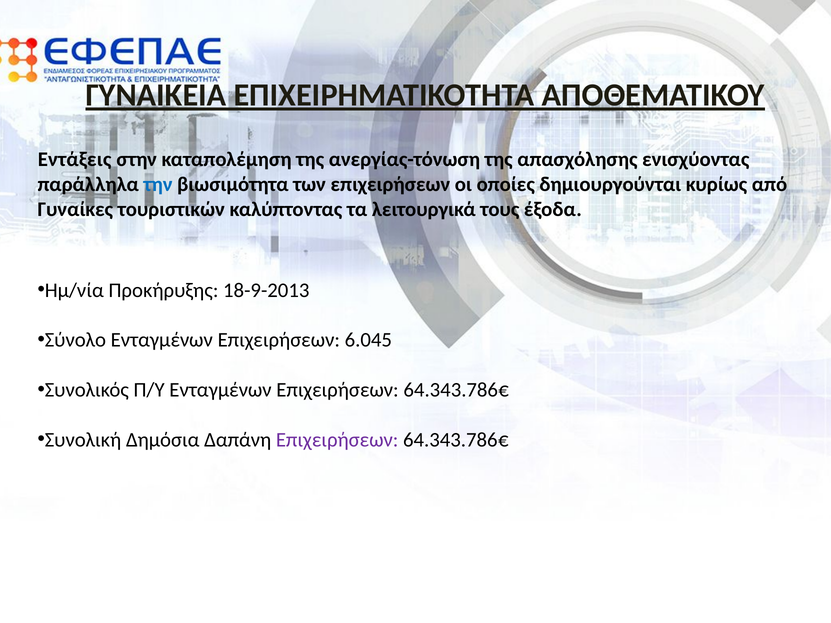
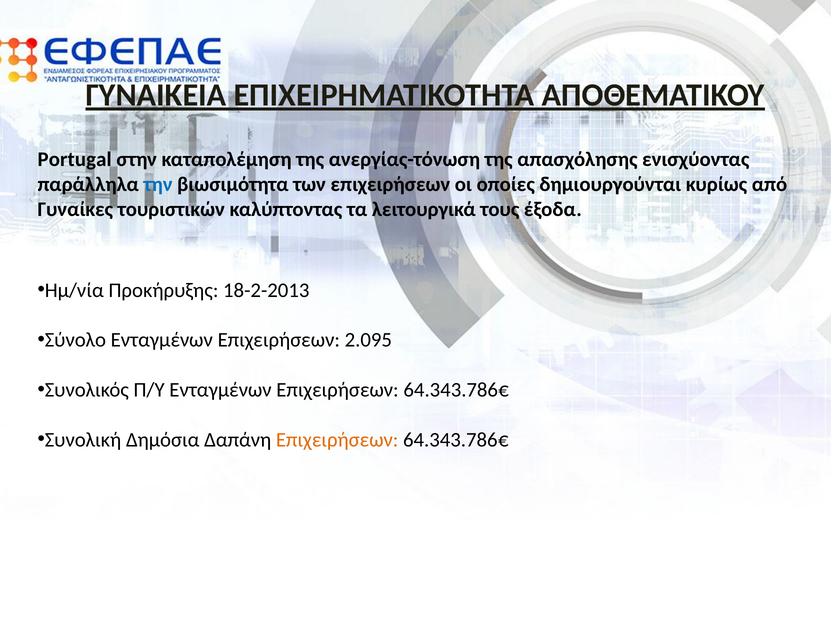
Εντάξεις: Εντάξεις -> Portugal (75, 159)
18-9-2013: 18-9-2013 -> 18-2-2013 (266, 290)
6.045: 6.045 -> 2.095 (368, 340)
Επιχειρήσεων colour: purple -> orange (337, 440)
